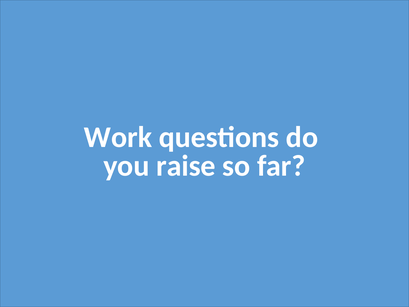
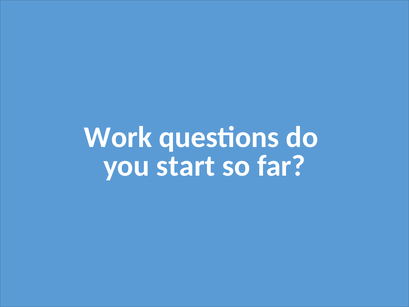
raise: raise -> start (186, 166)
